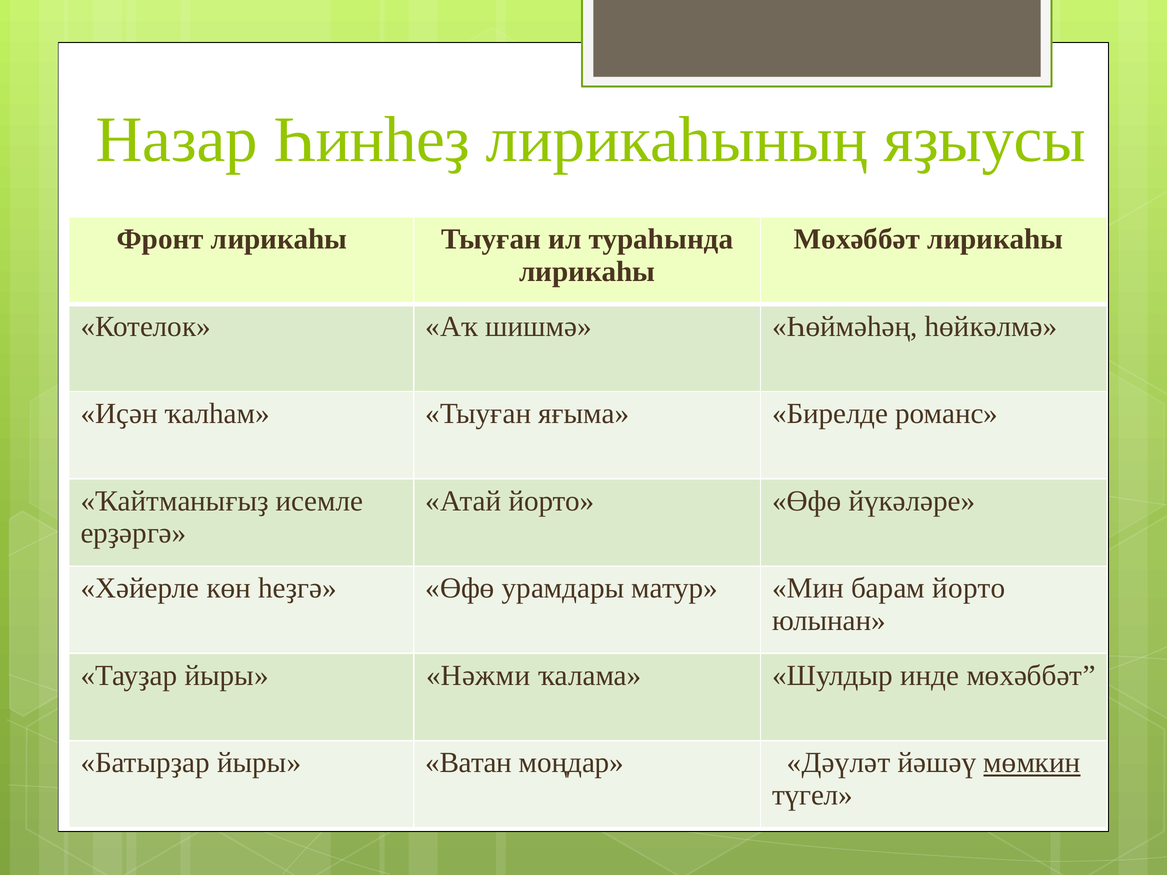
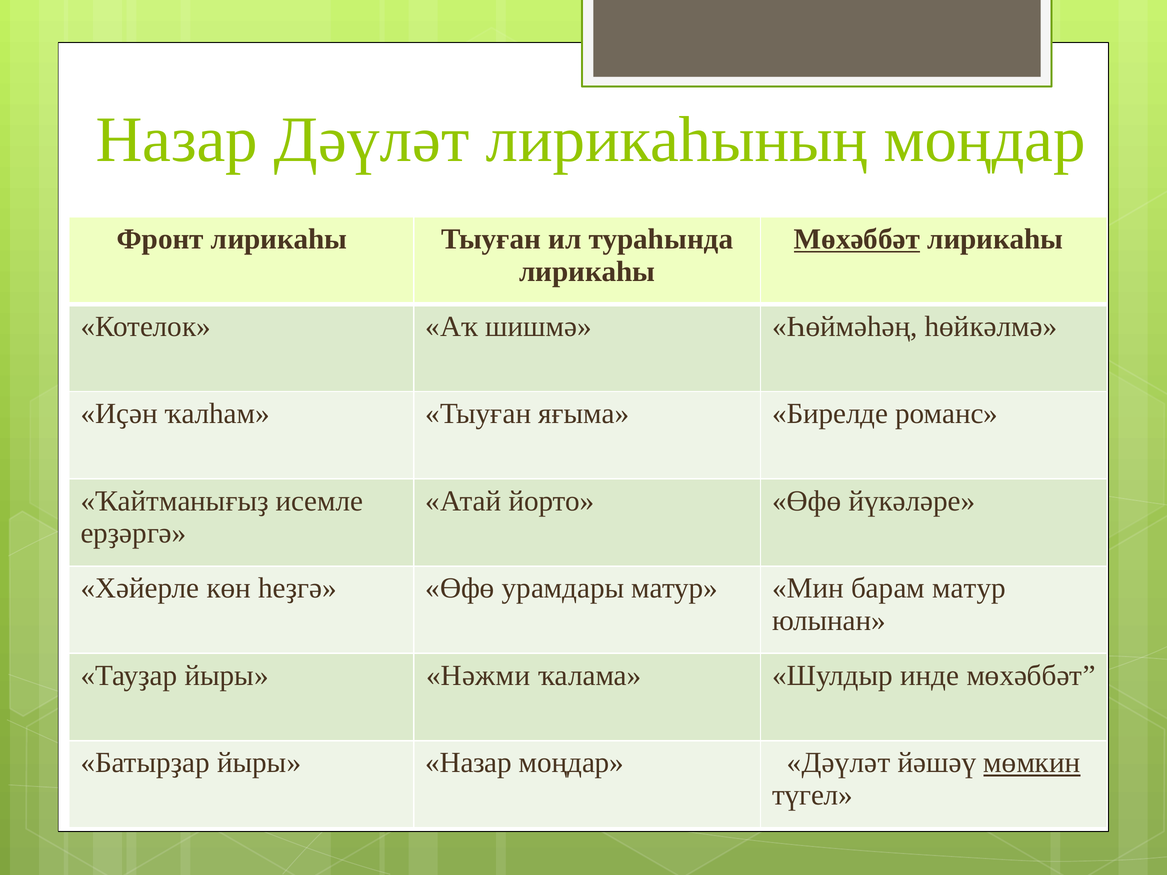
Назар Һинһеҙ: Һинһеҙ -> Дәүләт (372, 140)
лирикаһының яҙыусы: яҙыусы -> моңдар (985, 140)
Мөхәббәт underline: none -> present (857, 239)
барам йорто: йорто -> матур (969, 588)
йыры Ватан: Ватан -> Назар (469, 763)
